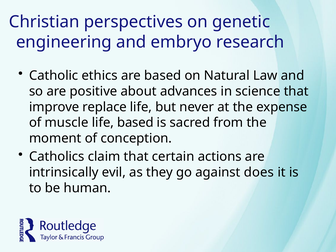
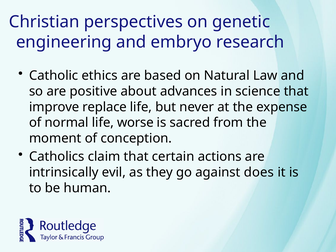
muscle: muscle -> normal (67, 123)
life based: based -> worse (135, 123)
